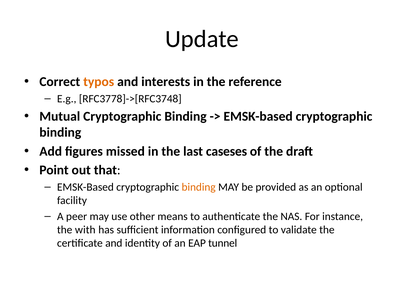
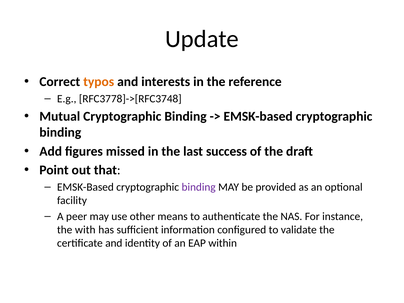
caseses: caseses -> success (226, 151)
binding colour: orange -> purple (199, 187)
tunnel: tunnel -> within (223, 243)
